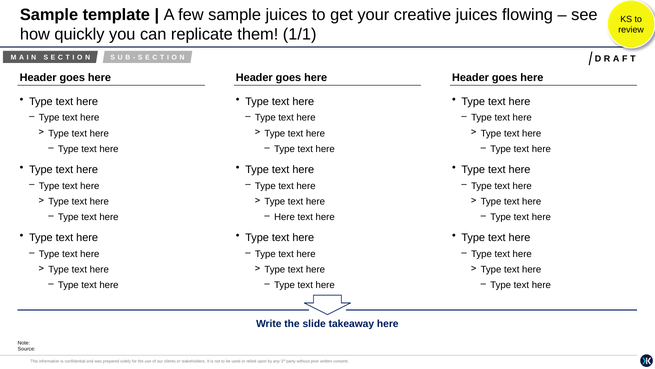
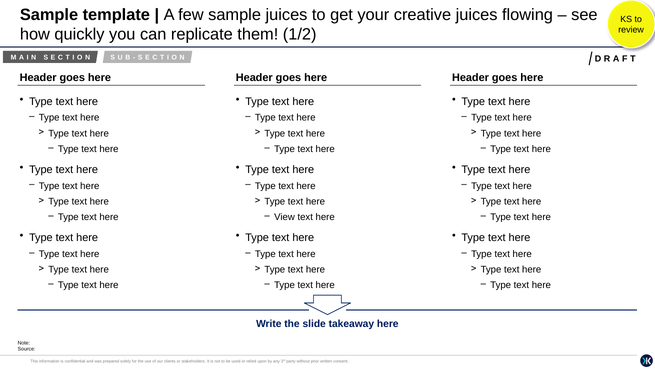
1/1: 1/1 -> 1/2 (300, 35)
Here: Here -> View (284, 217)
